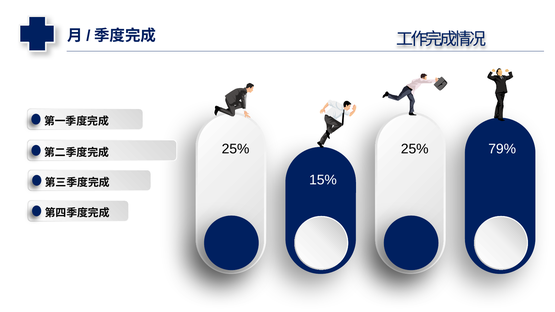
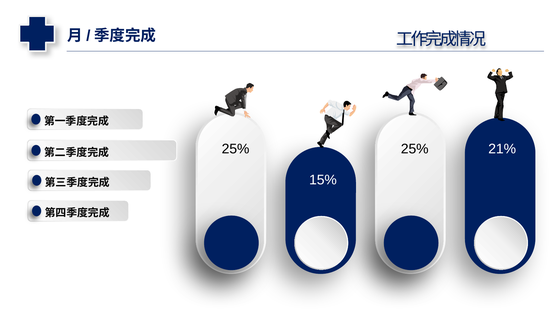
79%: 79% -> 21% (502, 149)
